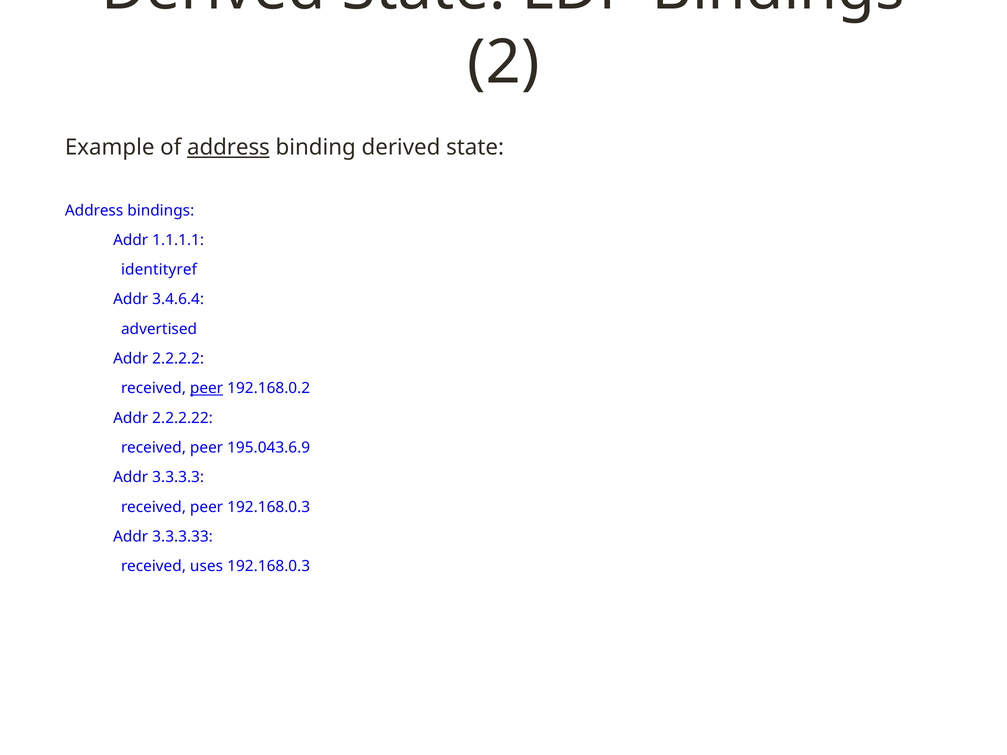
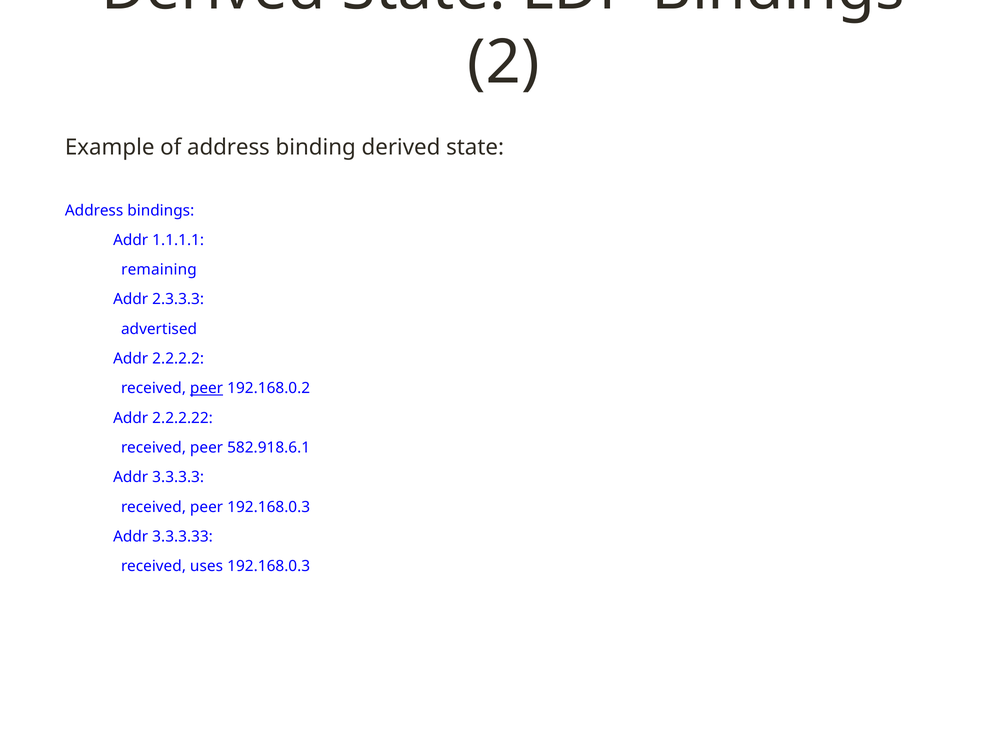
address underline: present -> none (228, 148)
identityref: identityref -> remaining (159, 270)
3.4.6.4: 3.4.6.4 -> 2.3.3.3 (178, 300)
195.043.6.9: 195.043.6.9 -> 582.918.6.1 (269, 448)
